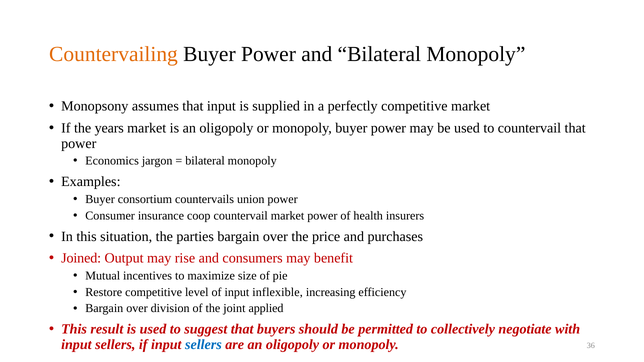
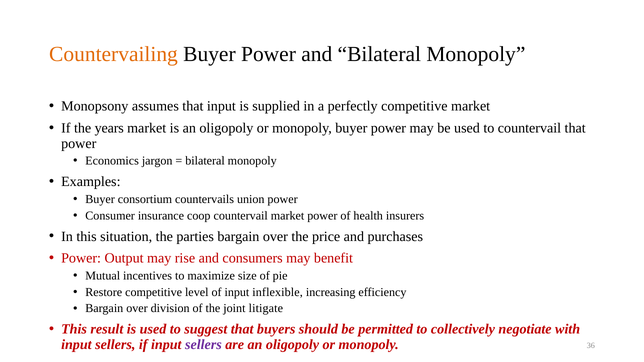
Joined: Joined -> Power (81, 258)
applied: applied -> litigate (266, 309)
sellers colour: blue -> purple (203, 345)
